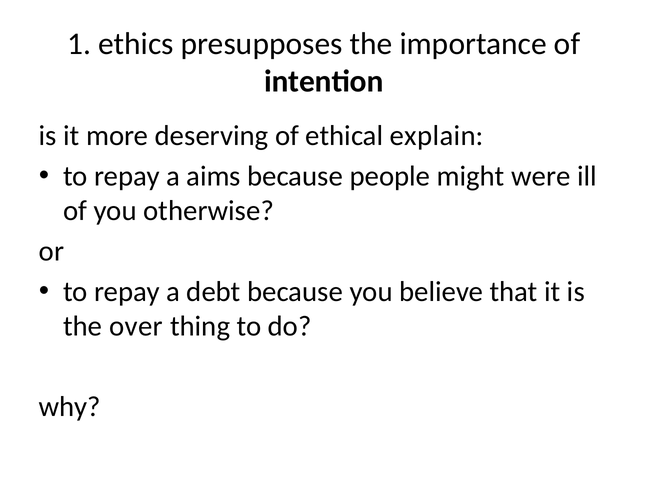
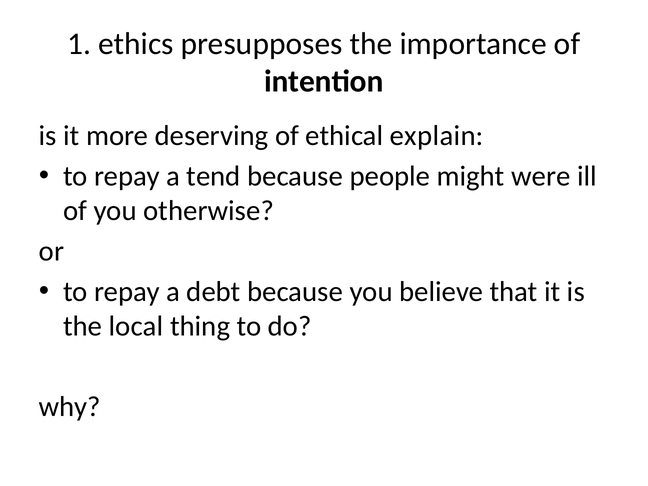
aims: aims -> tend (214, 176)
over: over -> local (136, 326)
